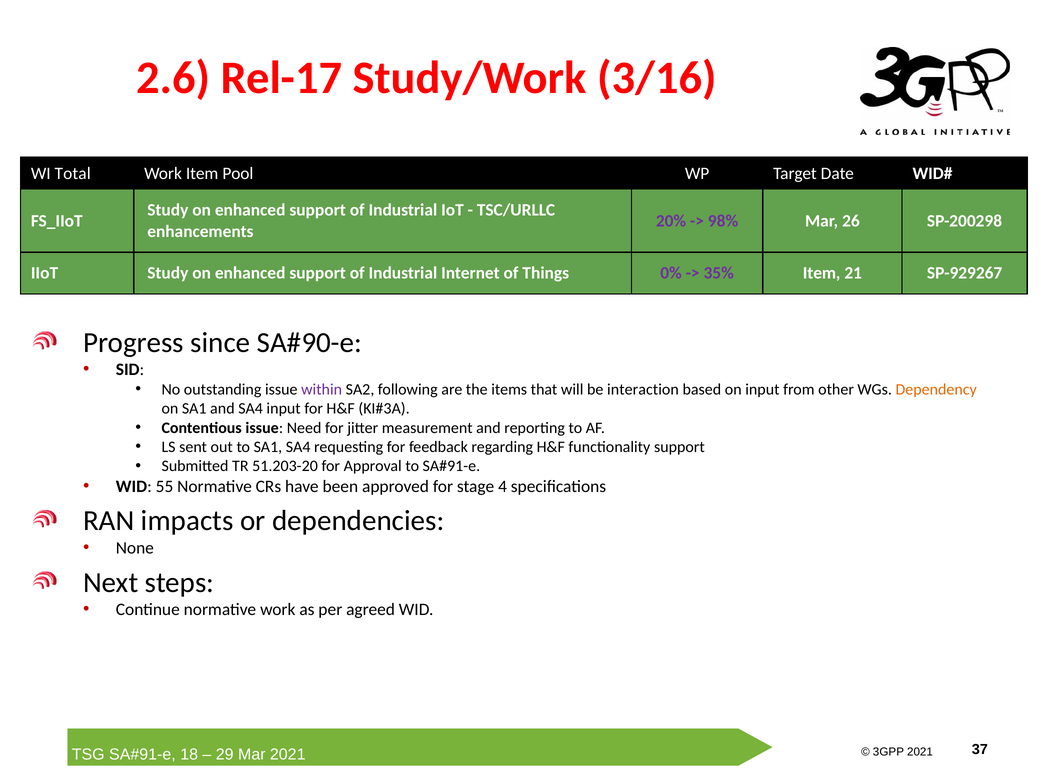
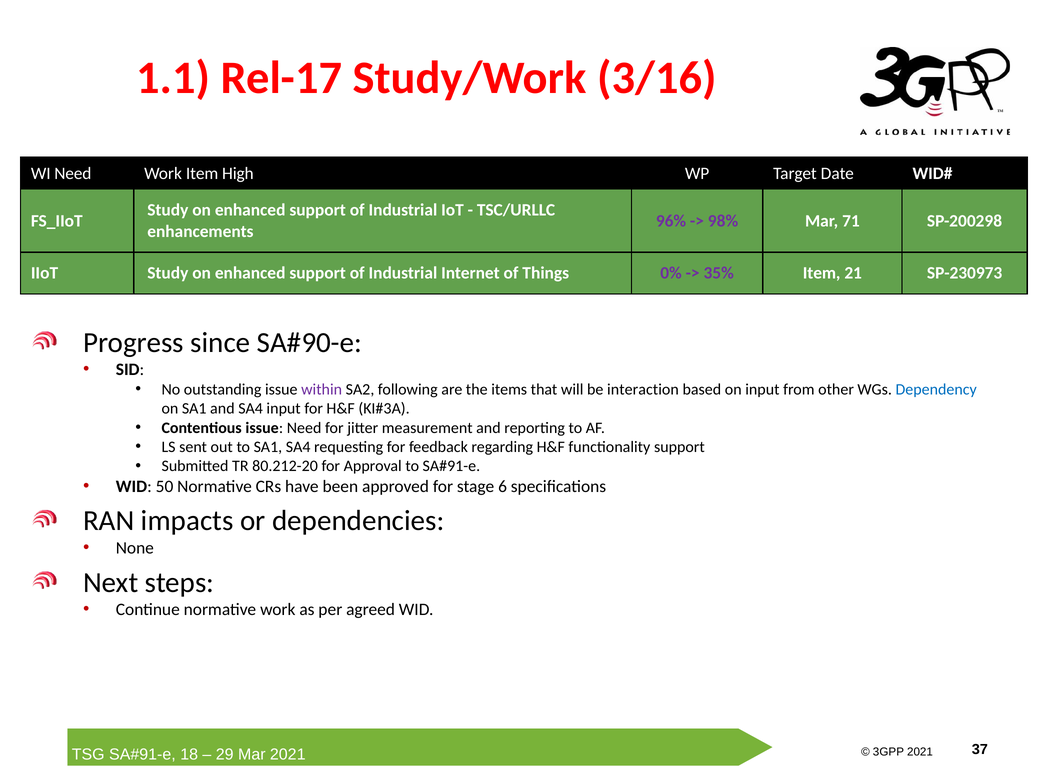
2.6: 2.6 -> 1.1 (173, 78)
WI Total: Total -> Need (73, 173)
Pool: Pool -> High (238, 173)
20%: 20% -> 96% (671, 221)
26: 26 -> 71 (851, 221)
SP-929267: SP-929267 -> SP-230973 (965, 273)
Dependency colour: orange -> blue (936, 389)
51.203-20: 51.203-20 -> 80.212-20 (285, 466)
55: 55 -> 50 (165, 486)
4: 4 -> 6 (503, 486)
